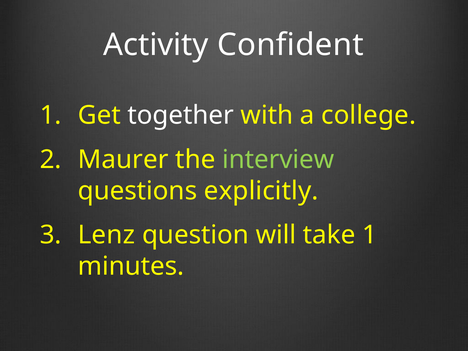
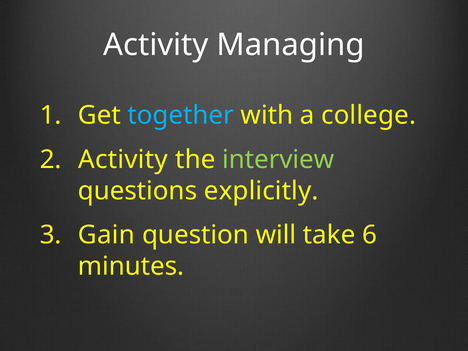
Confident: Confident -> Managing (291, 45)
together colour: white -> light blue (181, 115)
Maurer: Maurer -> Activity (123, 160)
Lenz: Lenz -> Gain (106, 235)
take 1: 1 -> 6 (370, 235)
